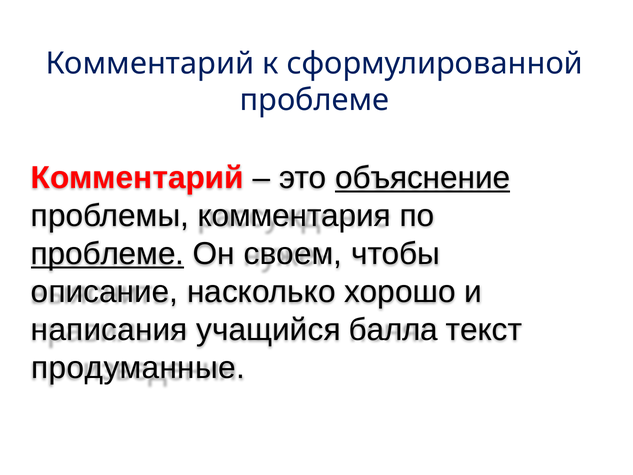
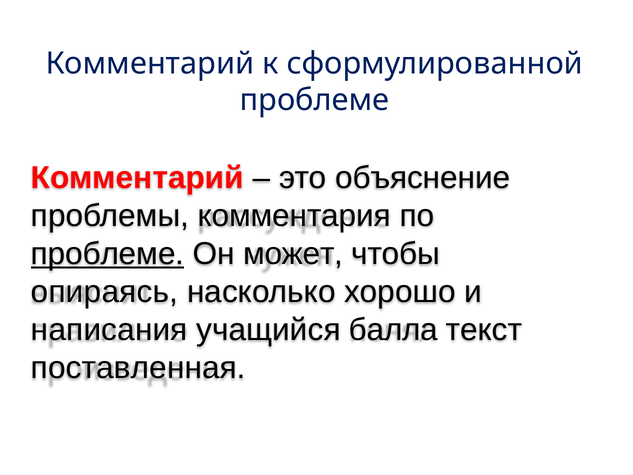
объяснение underline: present -> none (423, 178)
своем: своем -> может (293, 254)
описание: описание -> опираясь (104, 292)
продуманные: продуманные -> поставленная (138, 368)
